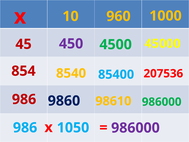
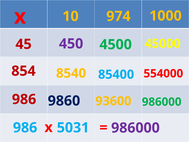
960: 960 -> 974 (118, 16)
207536: 207536 -> 554000 (163, 73)
98610: 98610 -> 93600 (113, 101)
1050: 1050 -> 5031 (73, 127)
